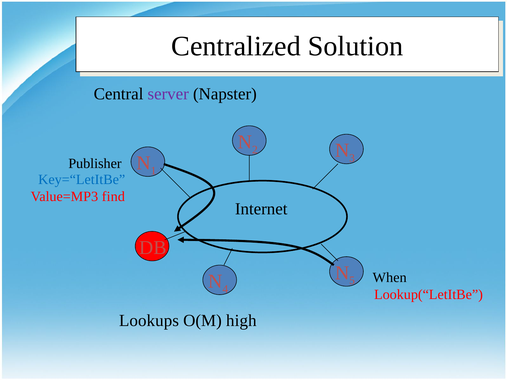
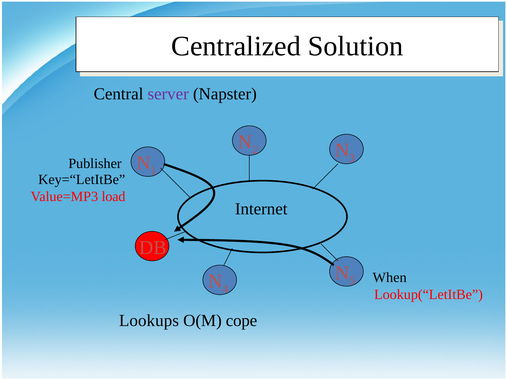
Key=“LetItBe colour: blue -> black (82, 180)
find: find -> load (114, 197)
high: high -> cope (241, 321)
